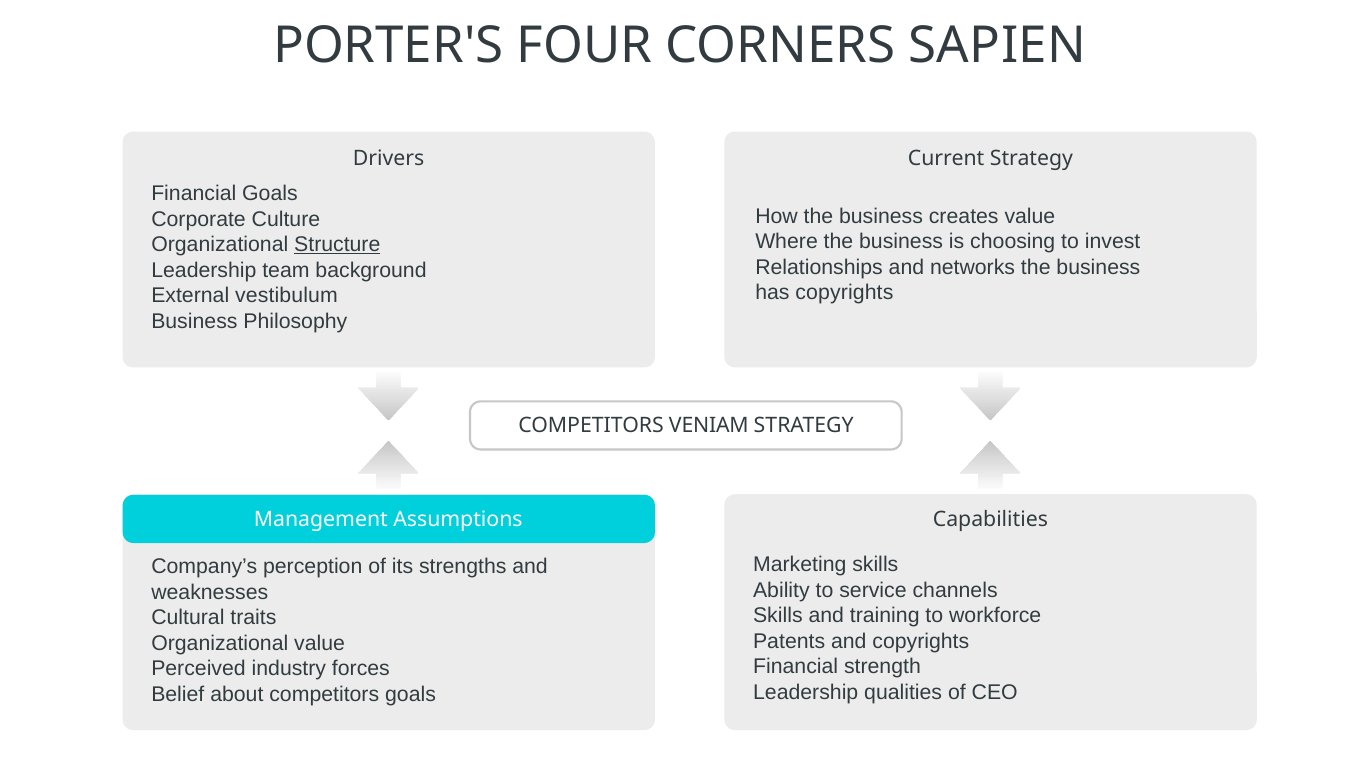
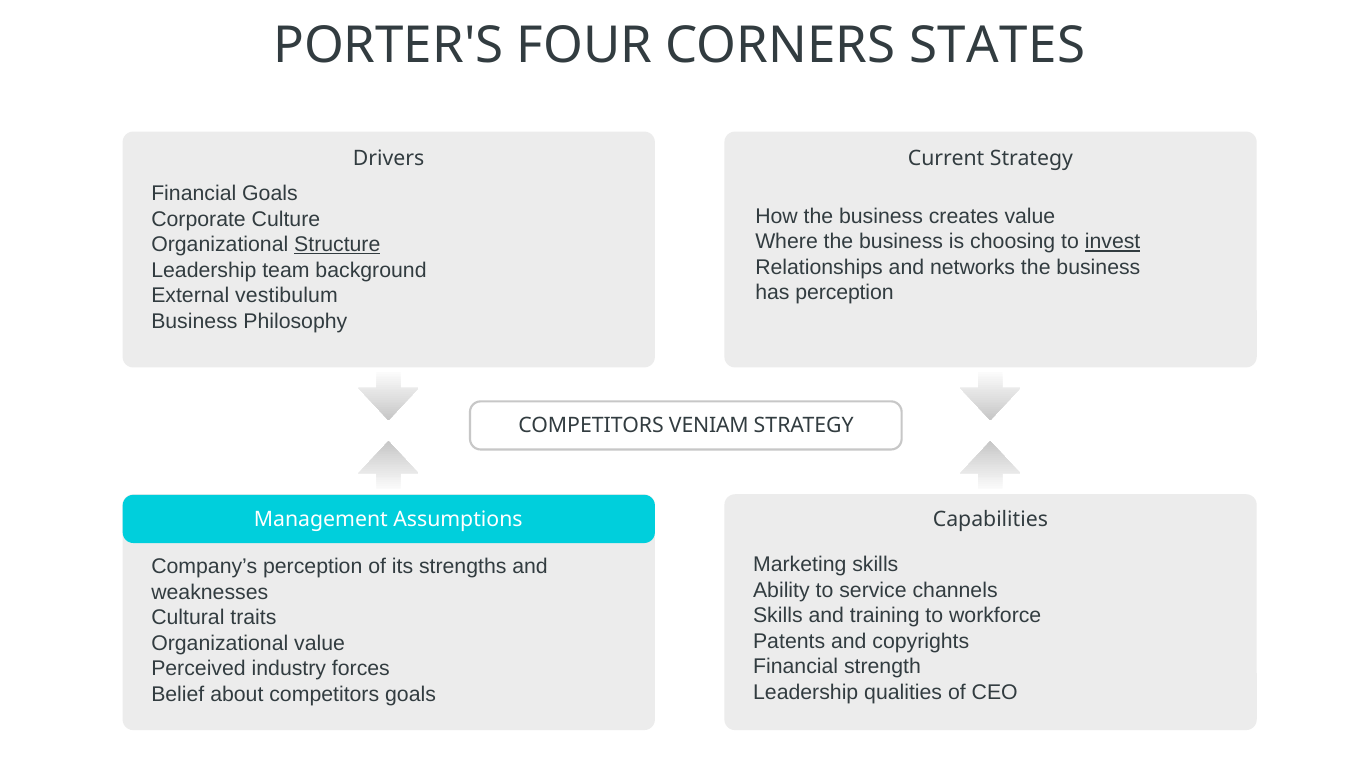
SAPIEN: SAPIEN -> STATES (997, 46)
invest underline: none -> present (1113, 242)
has copyrights: copyrights -> perception (845, 293)
